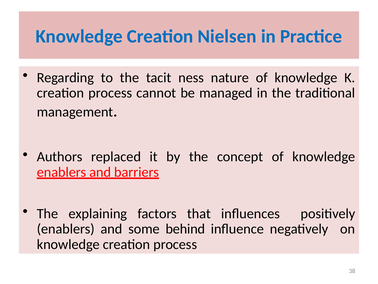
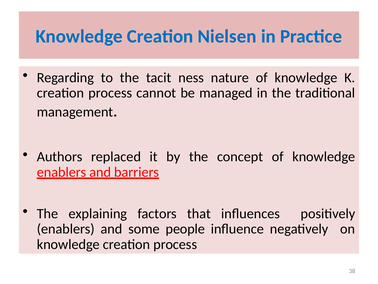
behind: behind -> people (185, 229)
